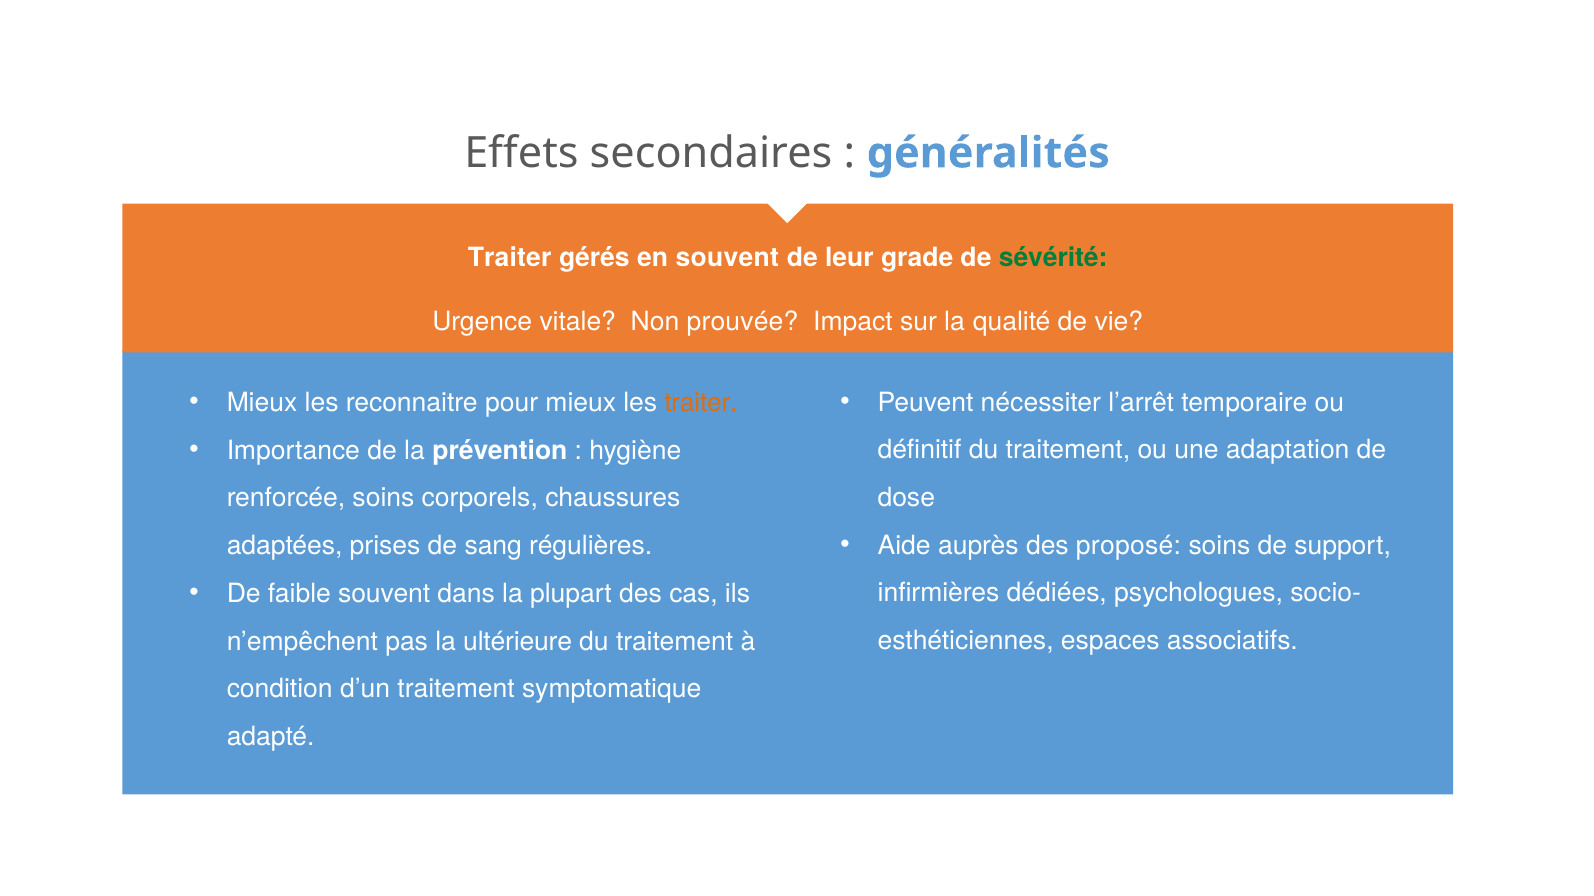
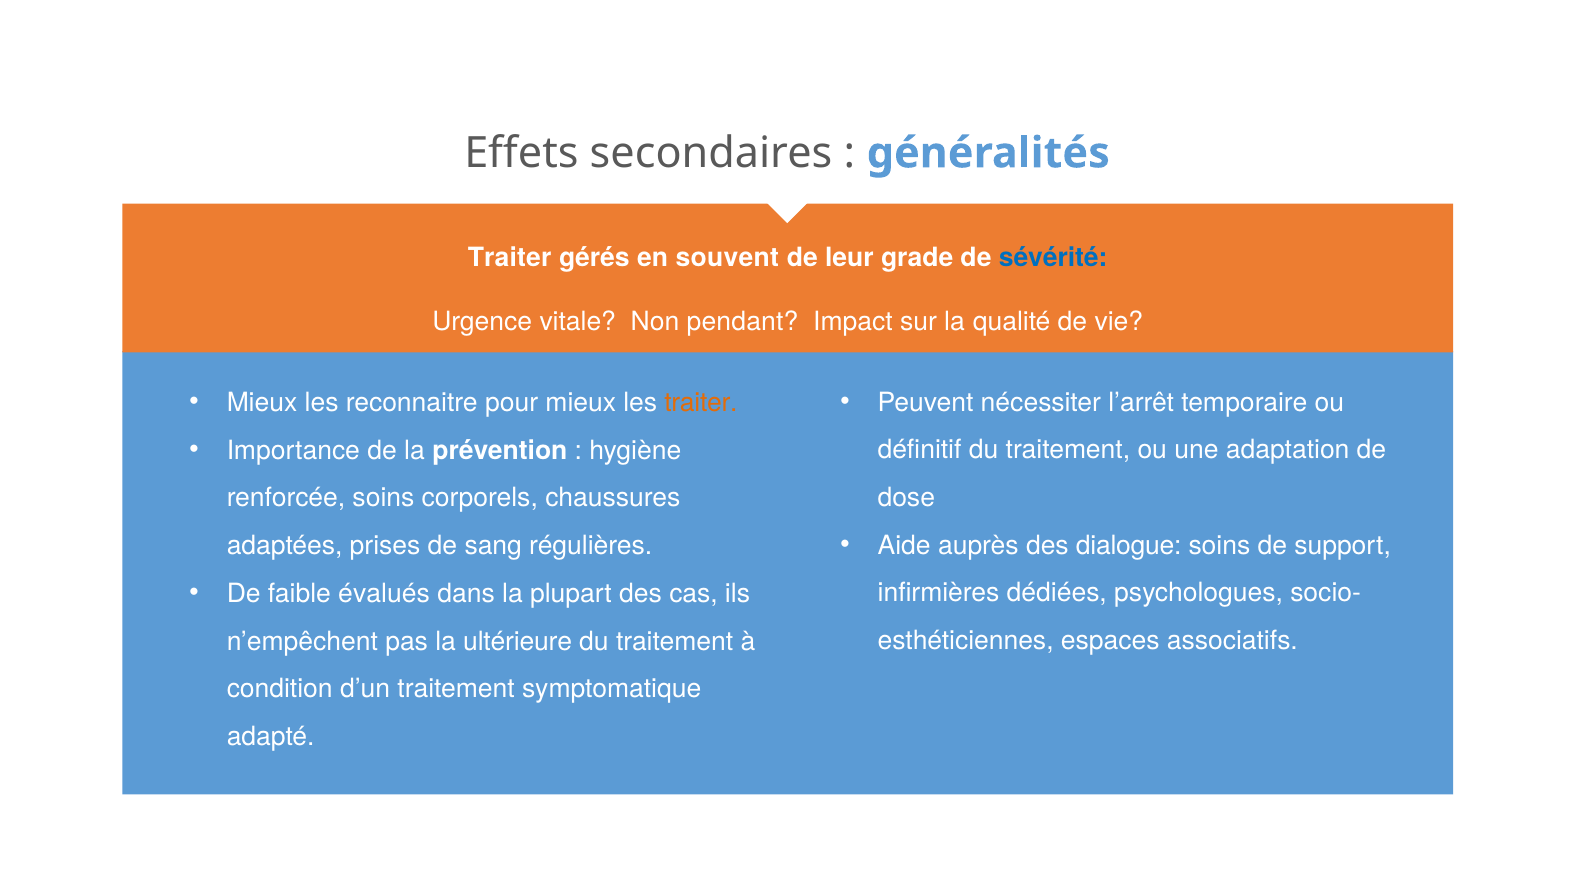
sévérité colour: green -> blue (1053, 258)
prouvée: prouvée -> pendant (743, 322)
proposé: proposé -> dialogue (1129, 546)
faible souvent: souvent -> évalués (384, 594)
